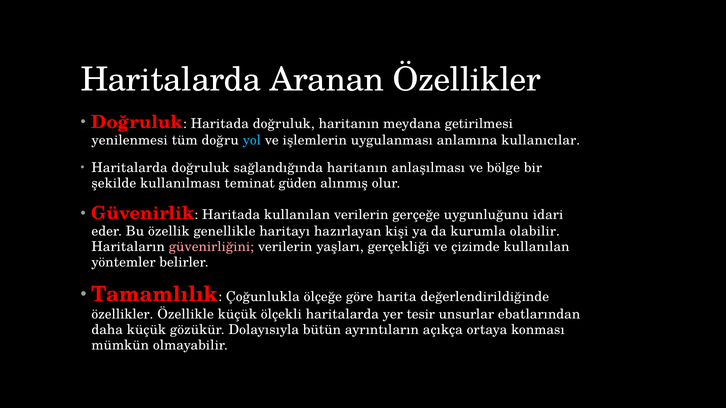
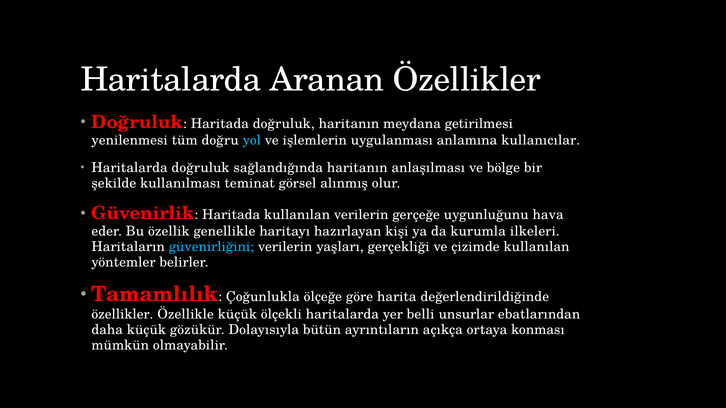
güden: güden -> görsel (298, 183)
idari: idari -> hava (548, 215)
olabilir: olabilir -> ilkeleri (535, 232)
güvenirliğini colour: pink -> light blue (211, 247)
tesir: tesir -> belli (421, 314)
